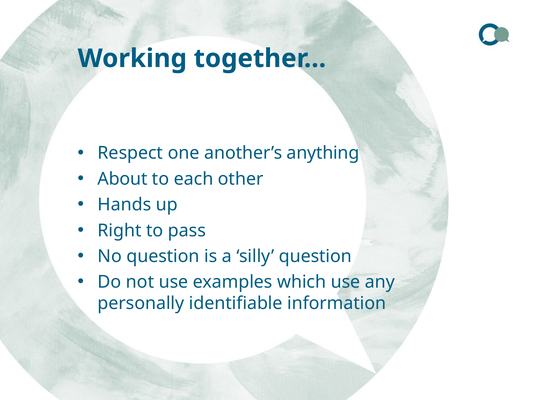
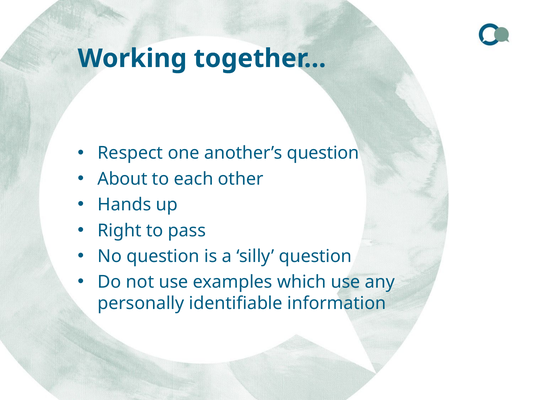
another’s anything: anything -> question (323, 153)
